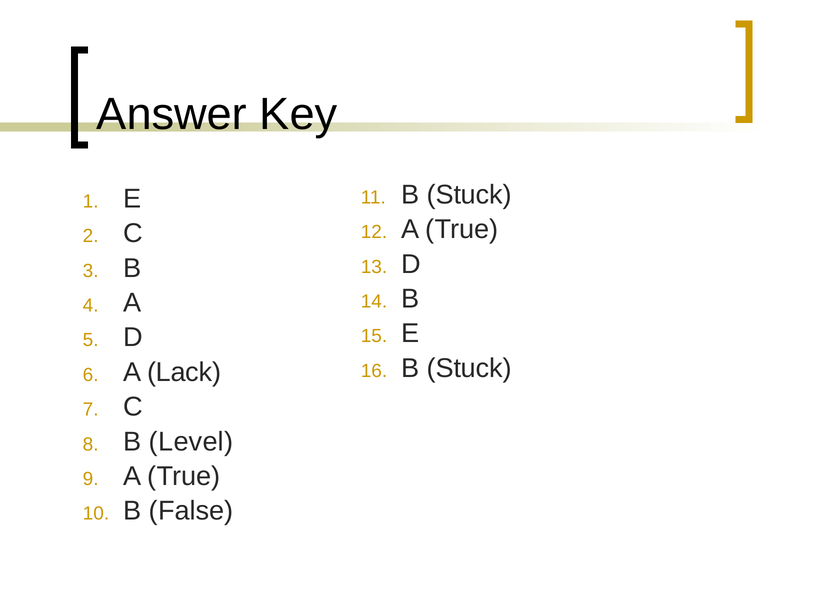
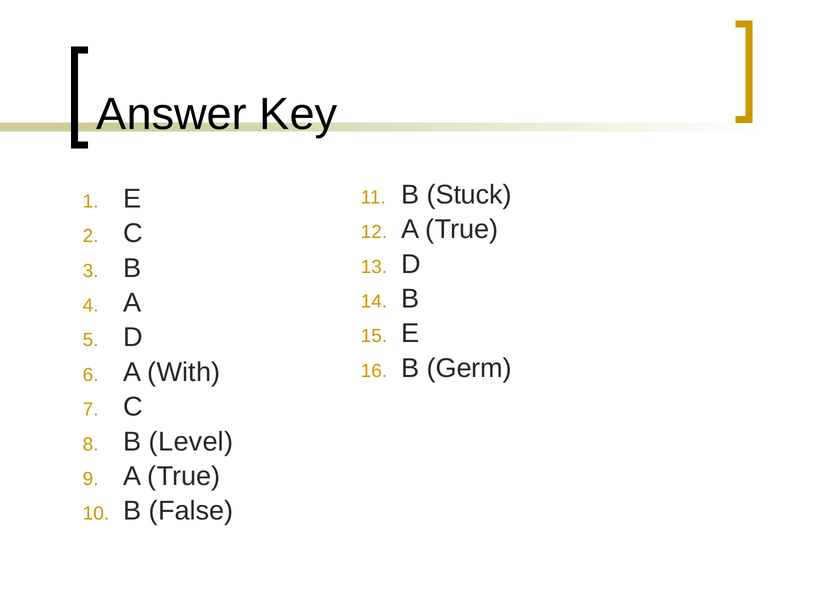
Stuck: Stuck -> Germ (469, 368)
Lack: Lack -> With (184, 373)
